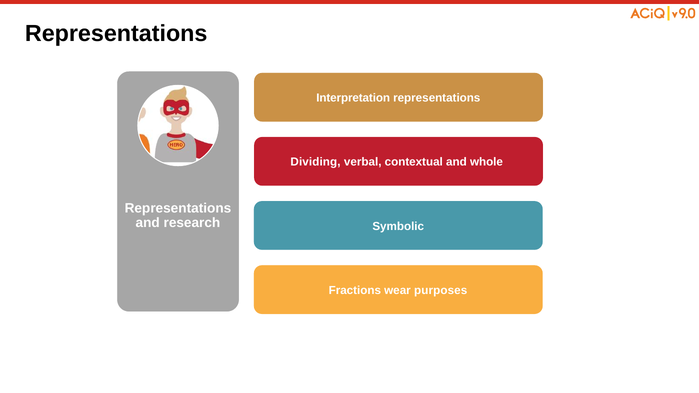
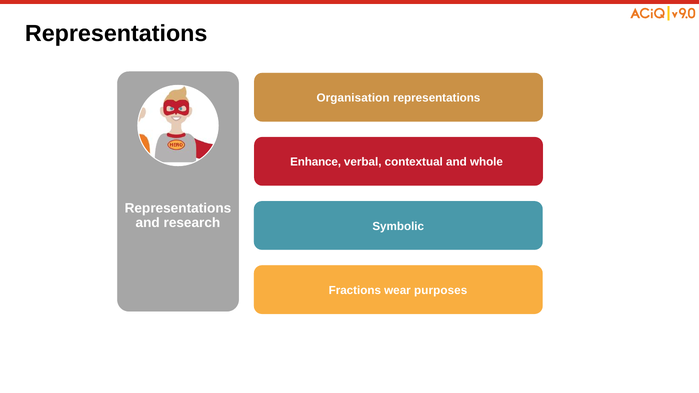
Interpretation: Interpretation -> Organisation (353, 98)
Dividing: Dividing -> Enhance (316, 162)
